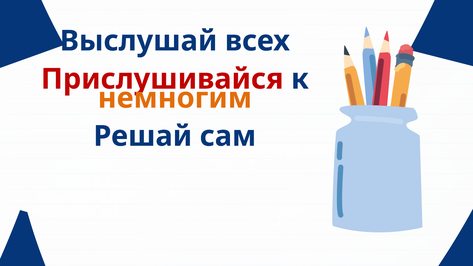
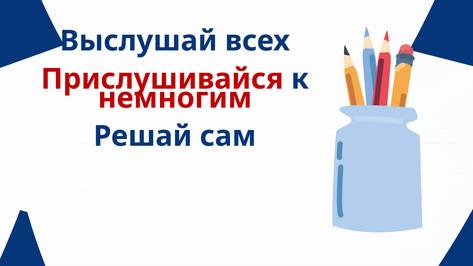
немногим colour: orange -> red (175, 98)
